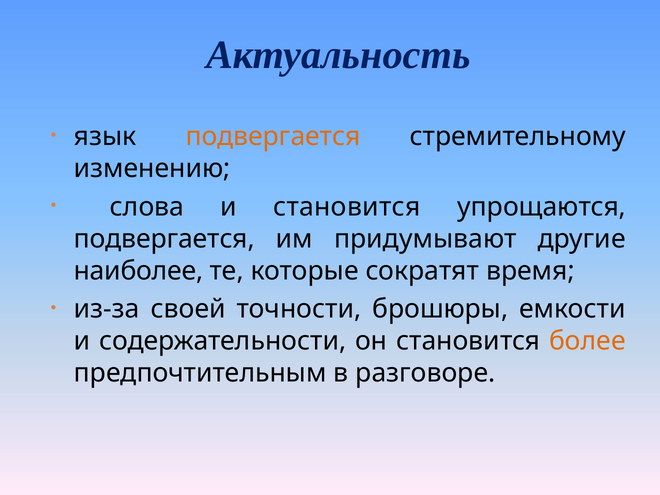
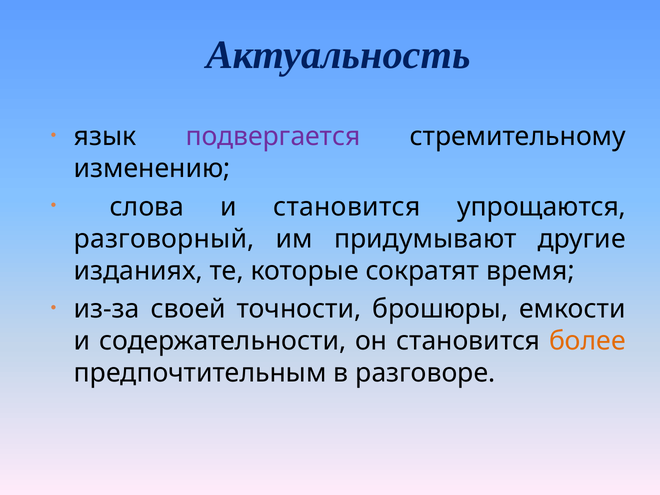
подвергается colour: orange -> purple (273, 137)
подвергается: подвергается -> разговорный (164, 239)
наиболее: наиболее -> изданиях (138, 271)
